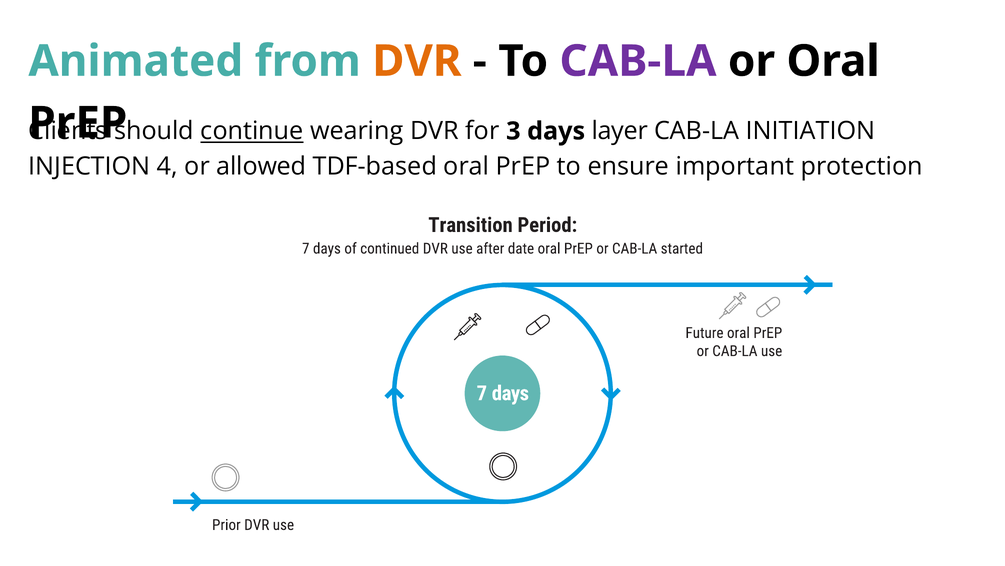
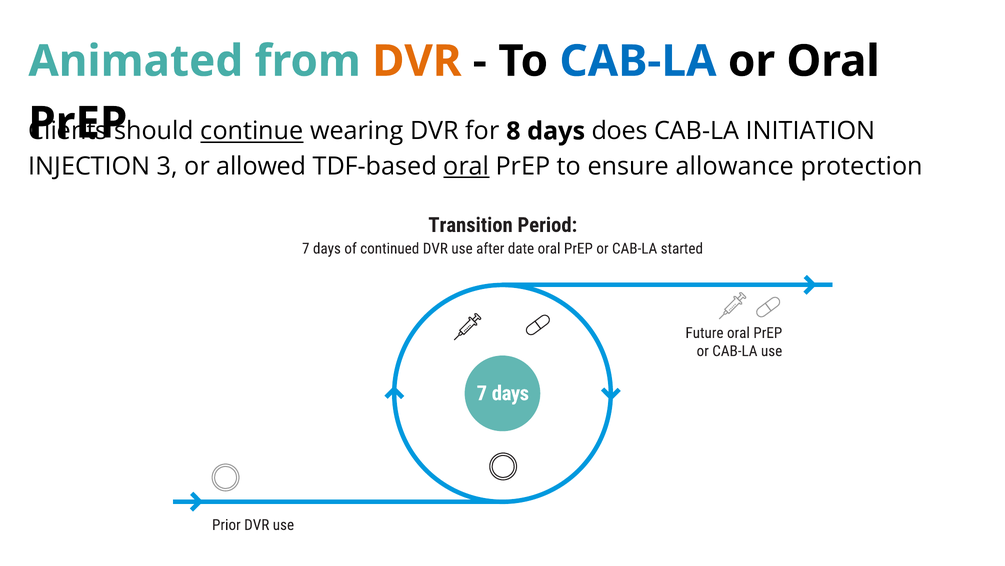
CAB-LA colour: purple -> blue (638, 61)
3: 3 -> 8 (513, 131)
layer: layer -> does (620, 131)
4: 4 -> 3 (167, 166)
oral underline: none -> present (466, 166)
important: important -> allowance (735, 166)
